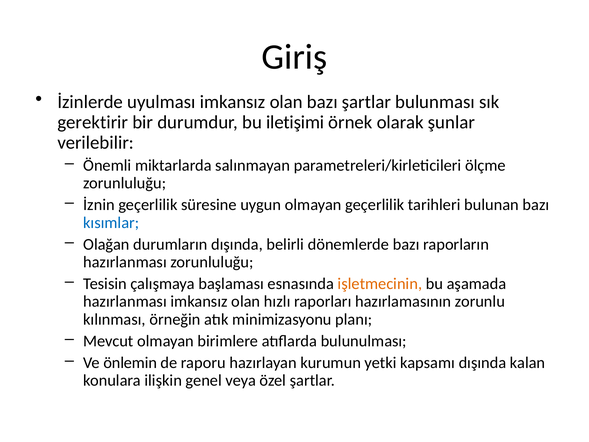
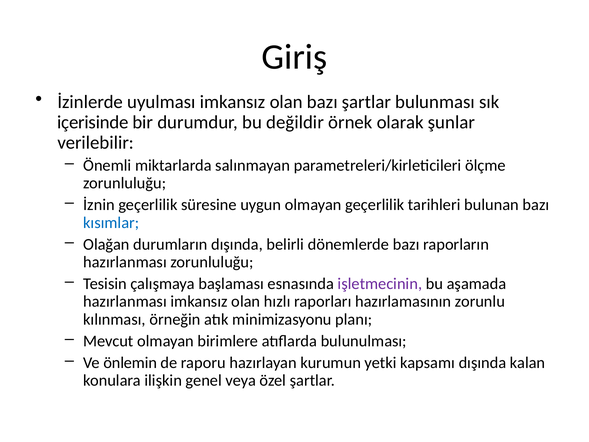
gerektirir: gerektirir -> içerisinde (93, 122)
iletişimi: iletişimi -> değildir (295, 122)
işletmecinin colour: orange -> purple (380, 284)
